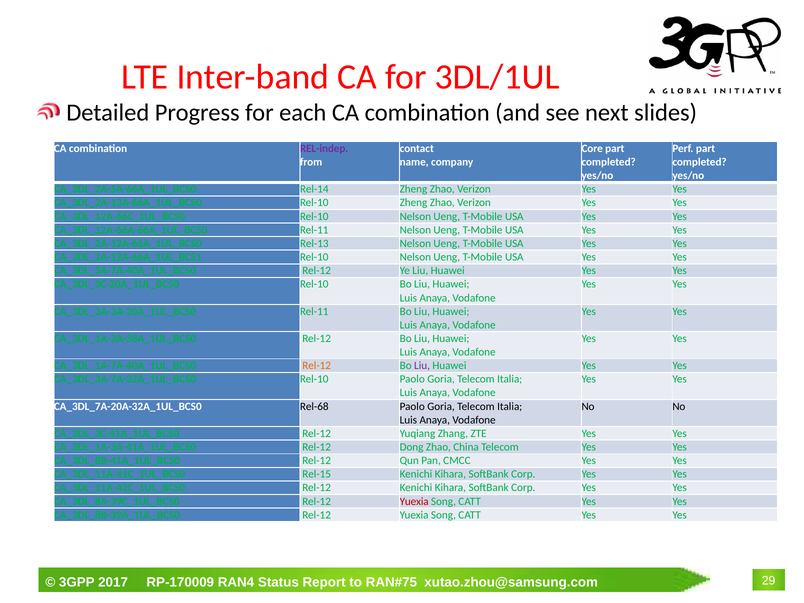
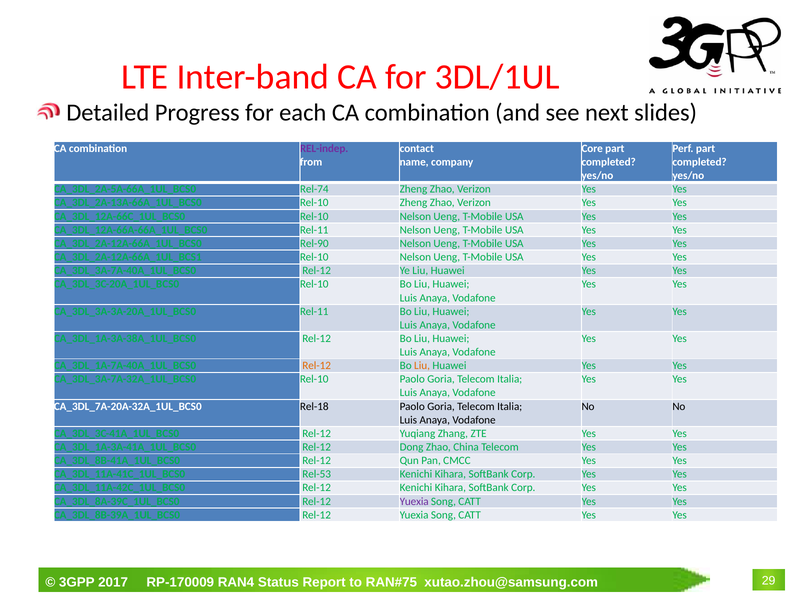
Rel-14: Rel-14 -> Rel-74 (314, 189)
Rel-13: Rel-13 -> Rel-90 (314, 244)
Liu colour: purple -> orange (422, 366)
Rel-68: Rel-68 -> Rel-18 (314, 406)
Rel-15: Rel-15 -> Rel-53 (317, 474)
Yuexia colour: red -> purple (414, 501)
